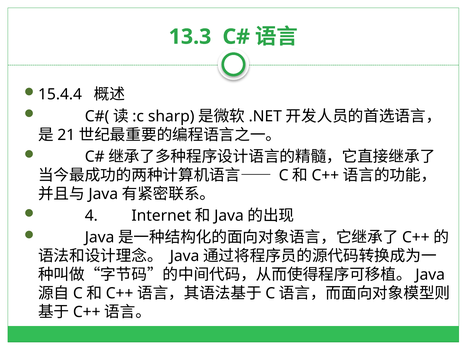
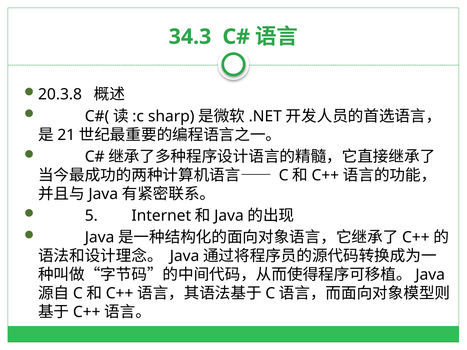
13.3: 13.3 -> 34.3 (190, 37)
15.4.4: 15.4.4 -> 20.3.8 (60, 94)
4: 4 -> 5 (91, 216)
